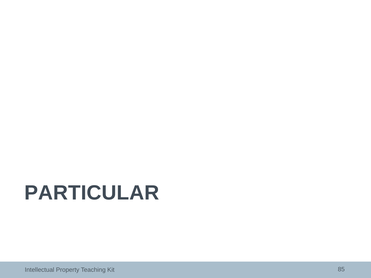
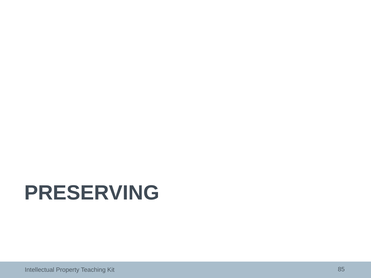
PARTICULAR: PARTICULAR -> PRESERVING (92, 193)
